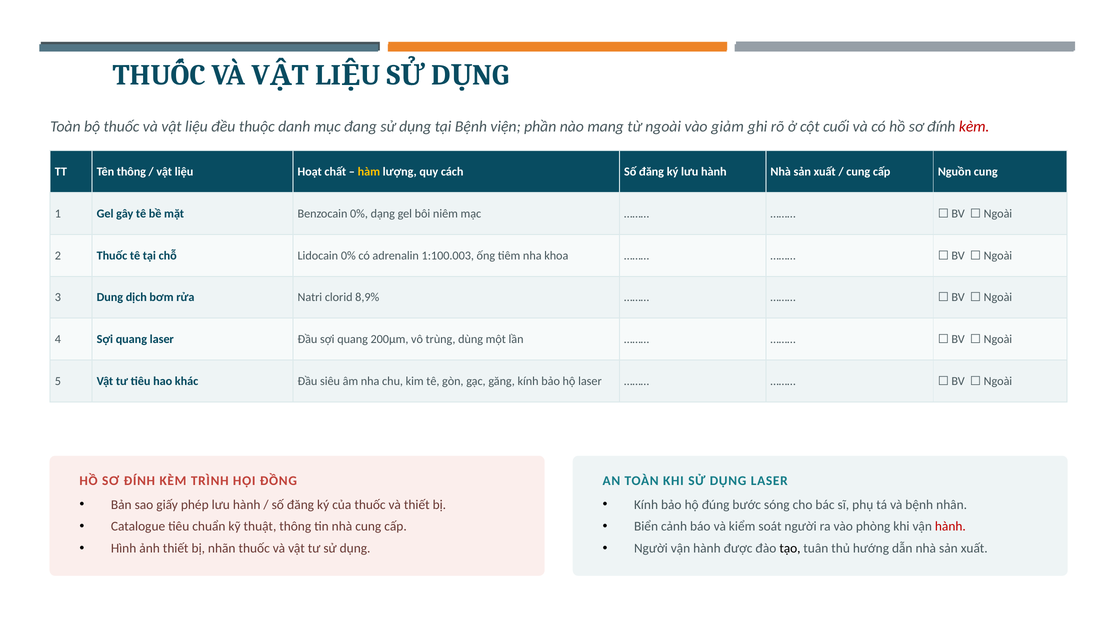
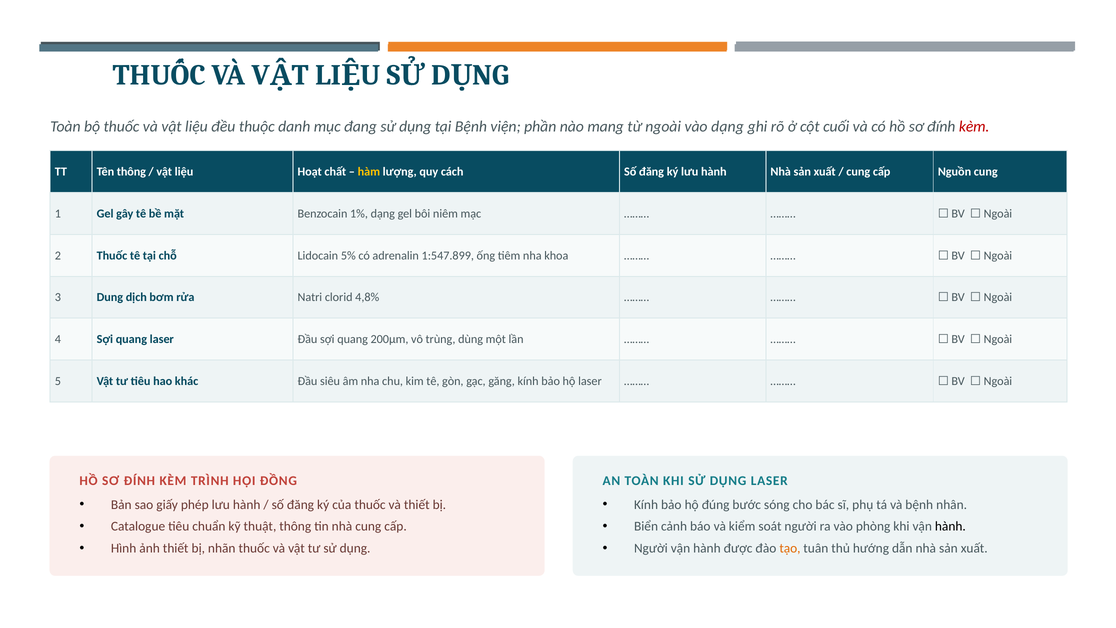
vào giảm: giảm -> dạng (728, 127)
Benzocain 0%: 0% -> 1% (359, 214)
Lidocain 0%: 0% -> 5% (348, 255)
1:100.003: 1:100.003 -> 1:547.899 (448, 255)
8,9%: 8,9% -> 4,8% (367, 297)
hành colour: red -> black (950, 526)
tạo colour: black -> orange (790, 548)
